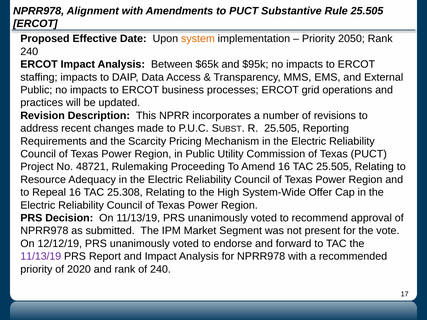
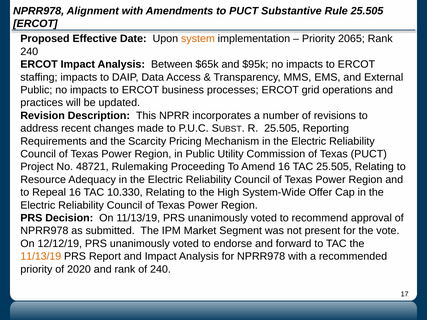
2050: 2050 -> 2065 (351, 39)
25.308: 25.308 -> 10.330 (125, 193)
11/13/19 colour: purple -> orange (41, 257)
